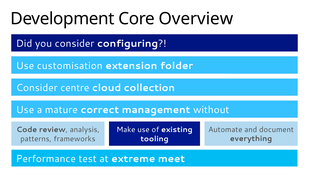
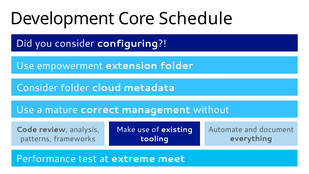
Overview: Overview -> Schedule (196, 19)
customisation: customisation -> empowerment (70, 66)
Consider centre: centre -> folder (75, 88)
collection: collection -> metadata (149, 88)
